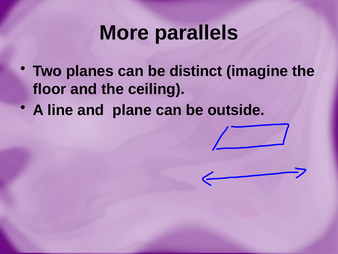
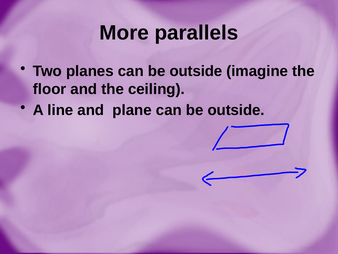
planes can be distinct: distinct -> outside (196, 71)
